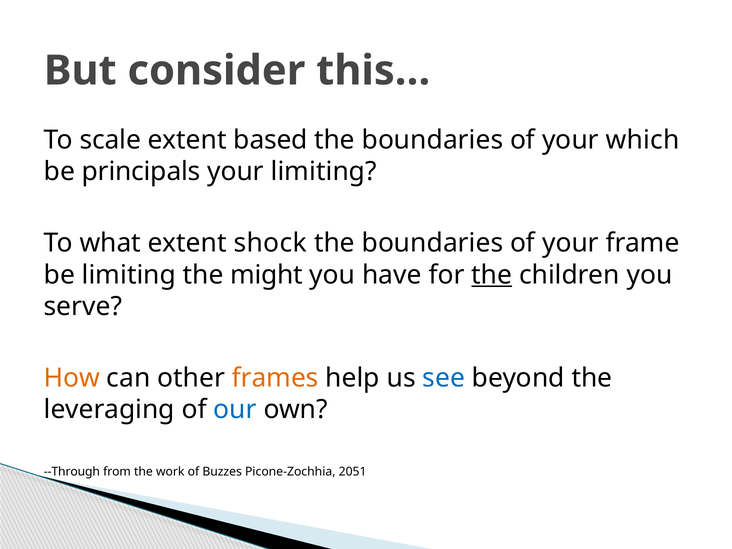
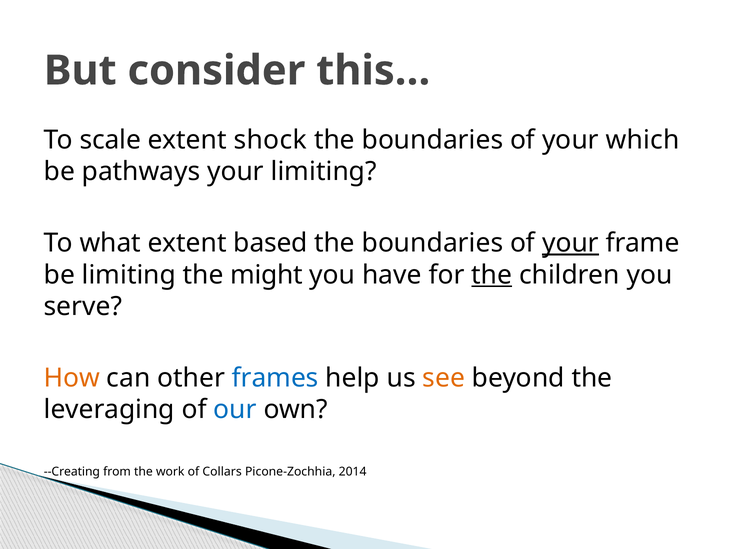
based: based -> shock (270, 140)
principals: principals -> pathways (141, 172)
shock: shock -> based (270, 243)
your underline: none -> present (570, 243)
frames colour: orange -> blue (275, 378)
see colour: blue -> orange (444, 378)
--Through: --Through -> --Creating (72, 472)
Buzzes: Buzzes -> Collars (222, 472)
2051: 2051 -> 2014 (353, 472)
